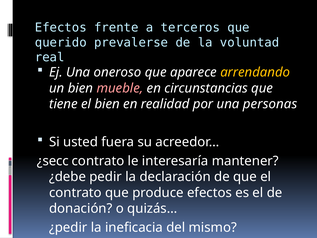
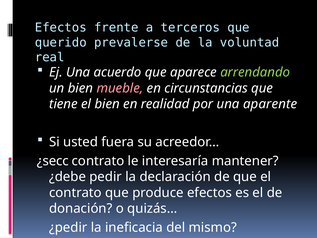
oneroso: oneroso -> acuerdo (118, 72)
arrendando colour: yellow -> light green (255, 72)
personas: personas -> aparente (270, 104)
